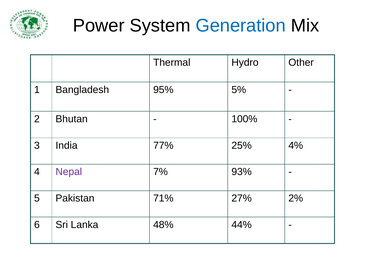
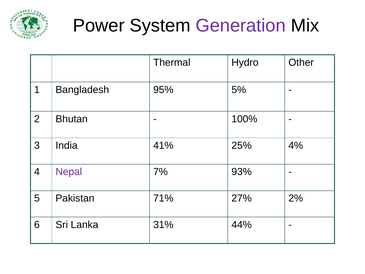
Generation colour: blue -> purple (241, 26)
77%: 77% -> 41% (163, 145)
48%: 48% -> 31% (163, 224)
